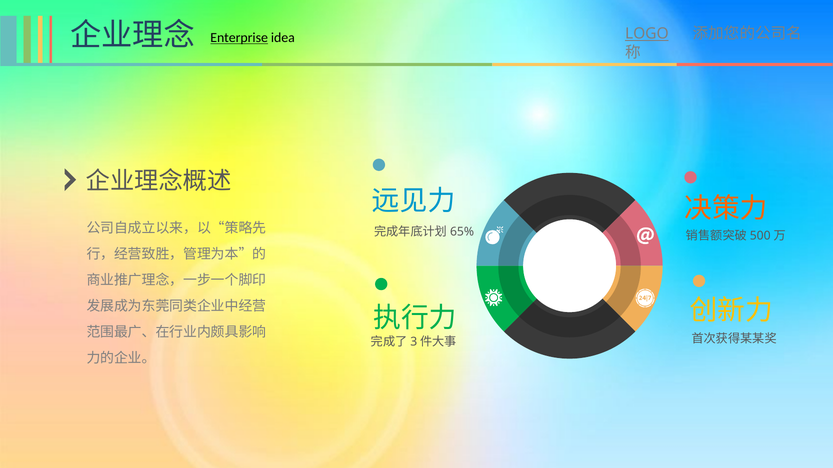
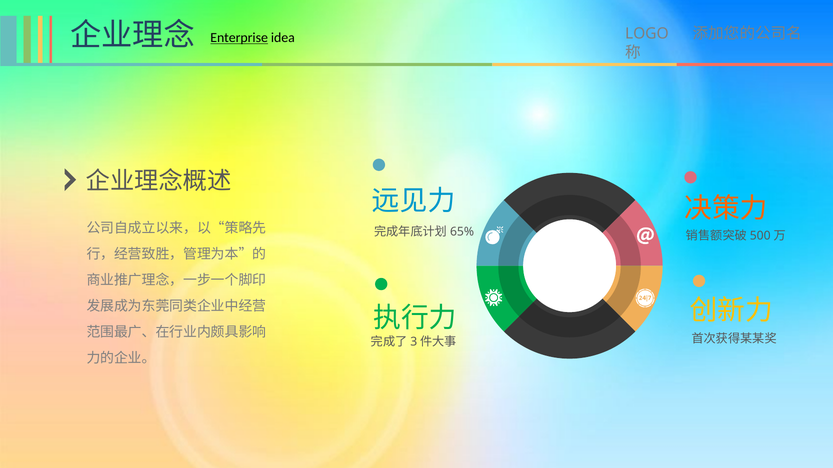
LOGO underline: present -> none (647, 34)
